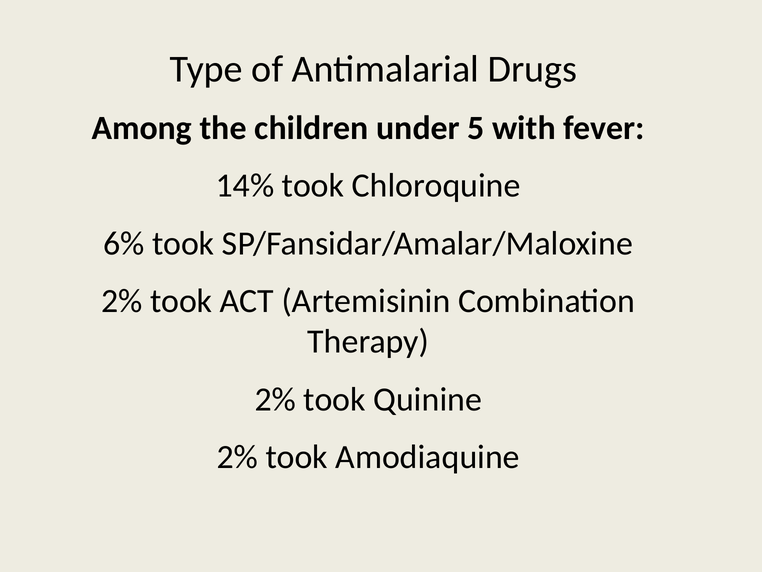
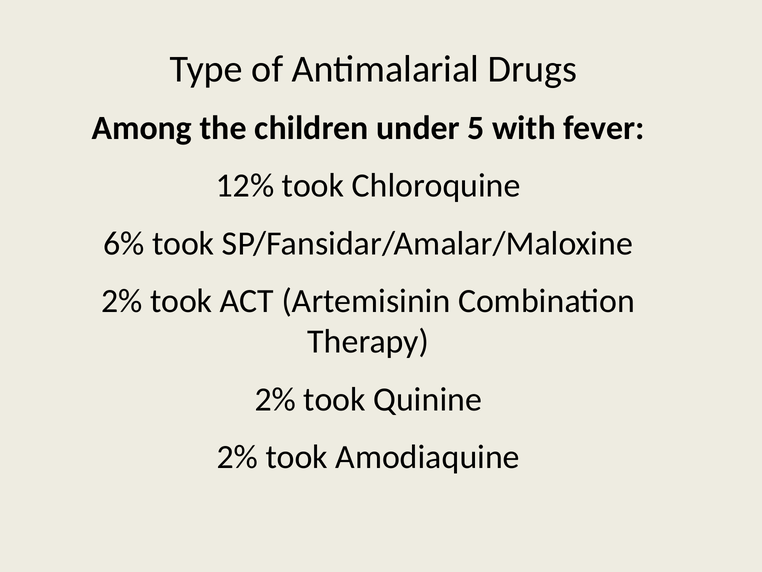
14%: 14% -> 12% (245, 186)
